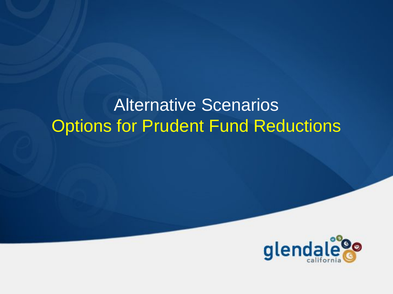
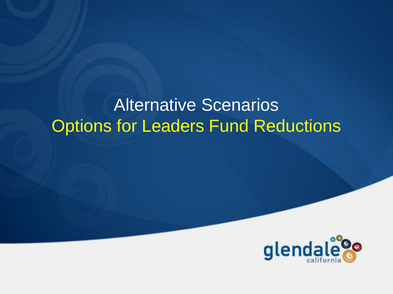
Prudent: Prudent -> Leaders (173, 126)
